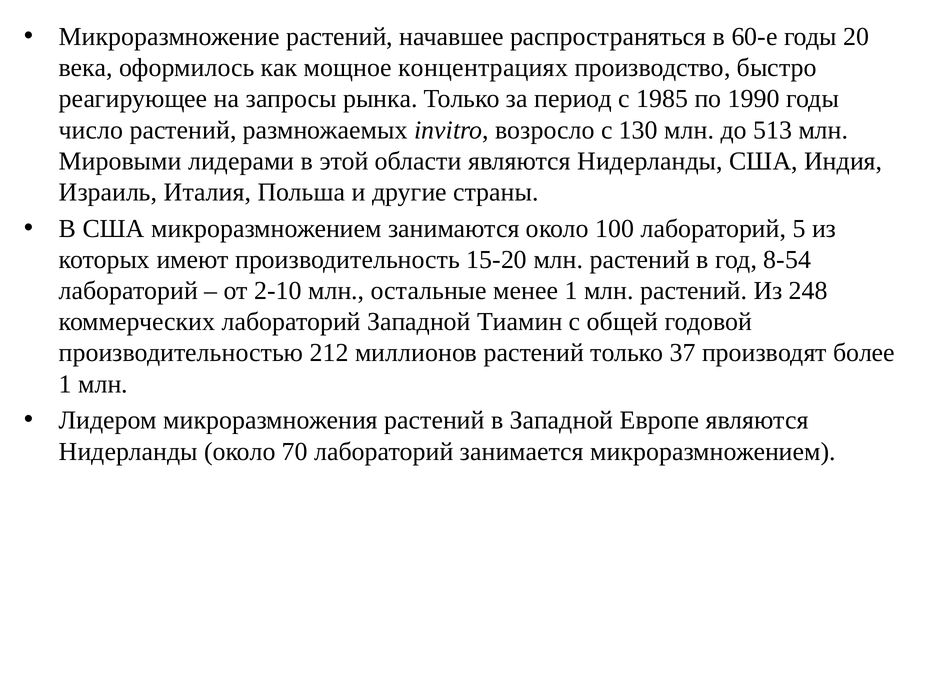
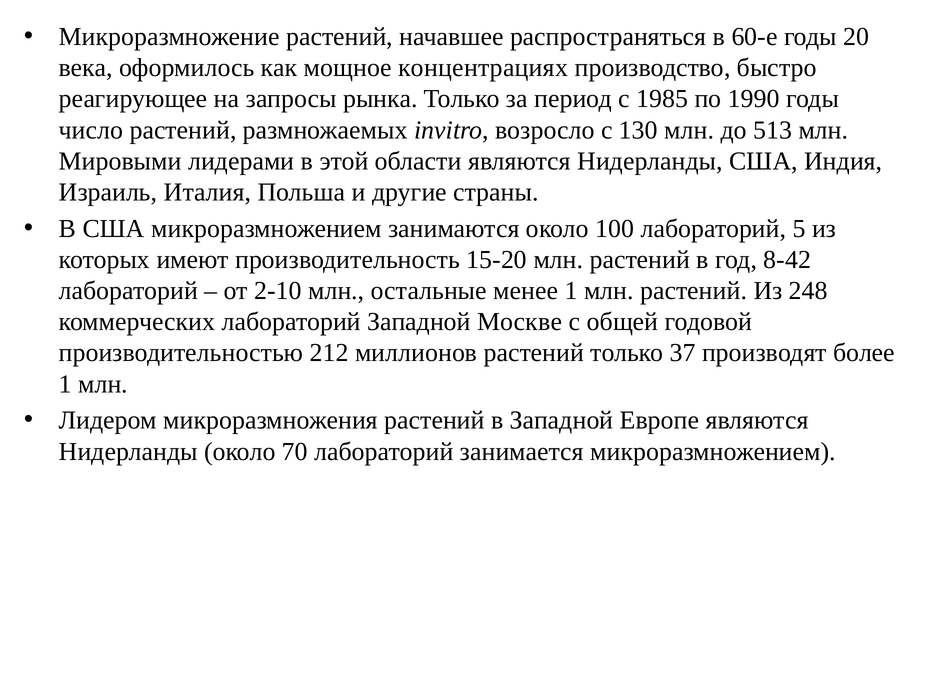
8-54: 8-54 -> 8-42 (787, 260)
Тиамин: Тиамин -> Москве (520, 322)
